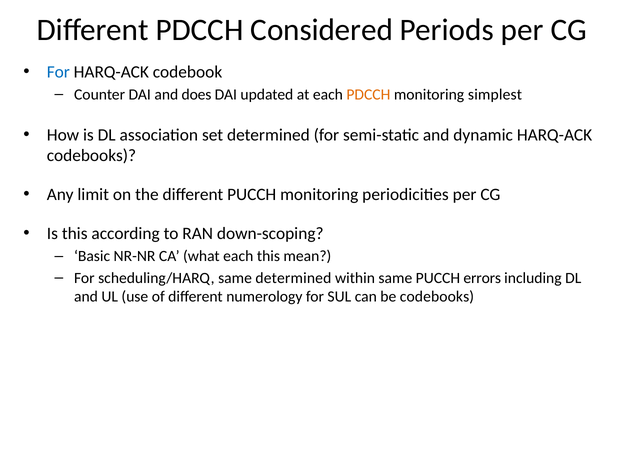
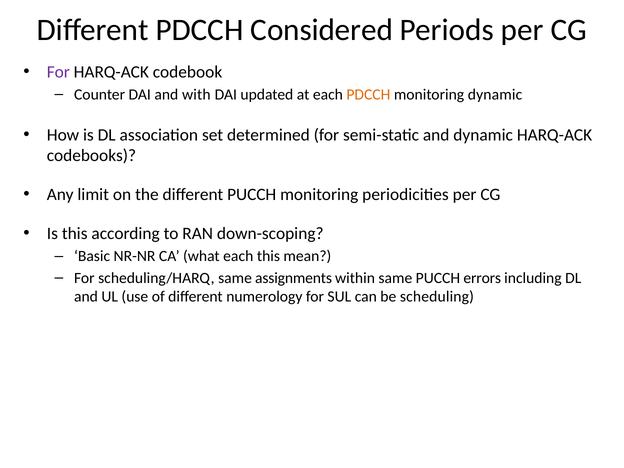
For colour: blue -> purple (58, 72)
does: does -> with (196, 95)
monitoring simplest: simplest -> dynamic (495, 95)
same determined: determined -> assignments (294, 278)
be codebooks: codebooks -> scheduling (437, 297)
